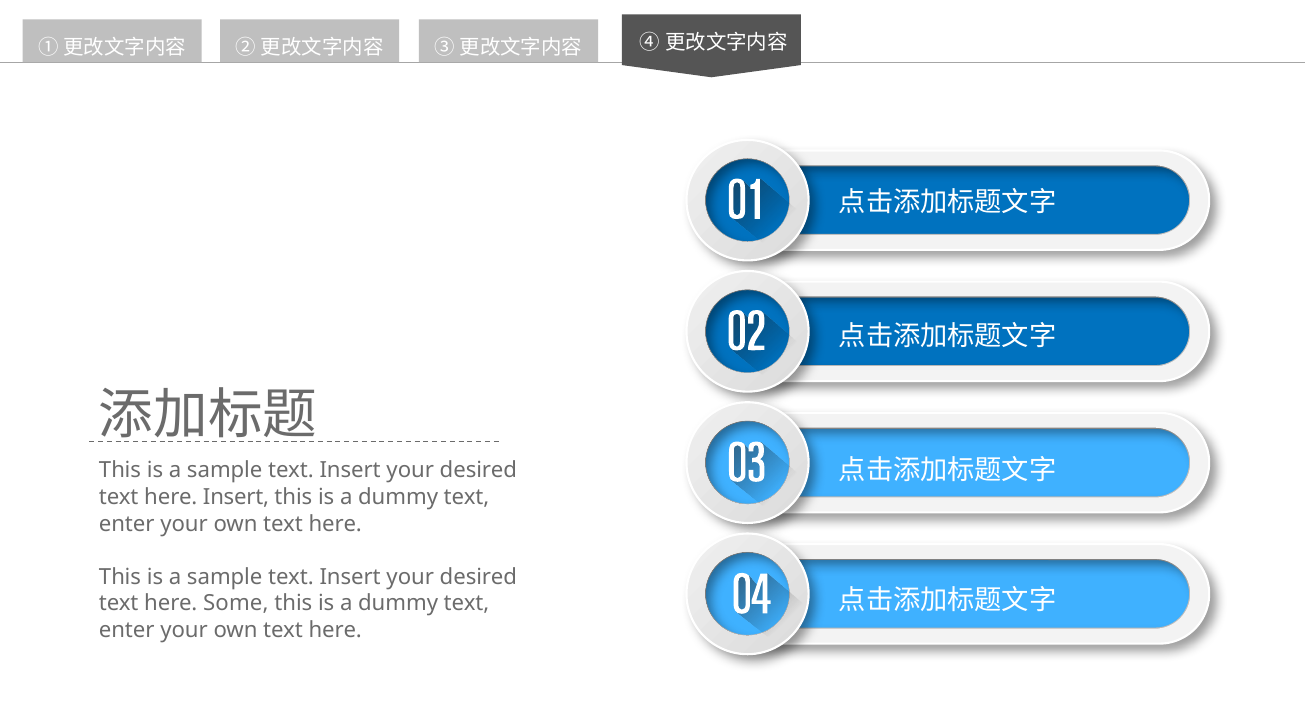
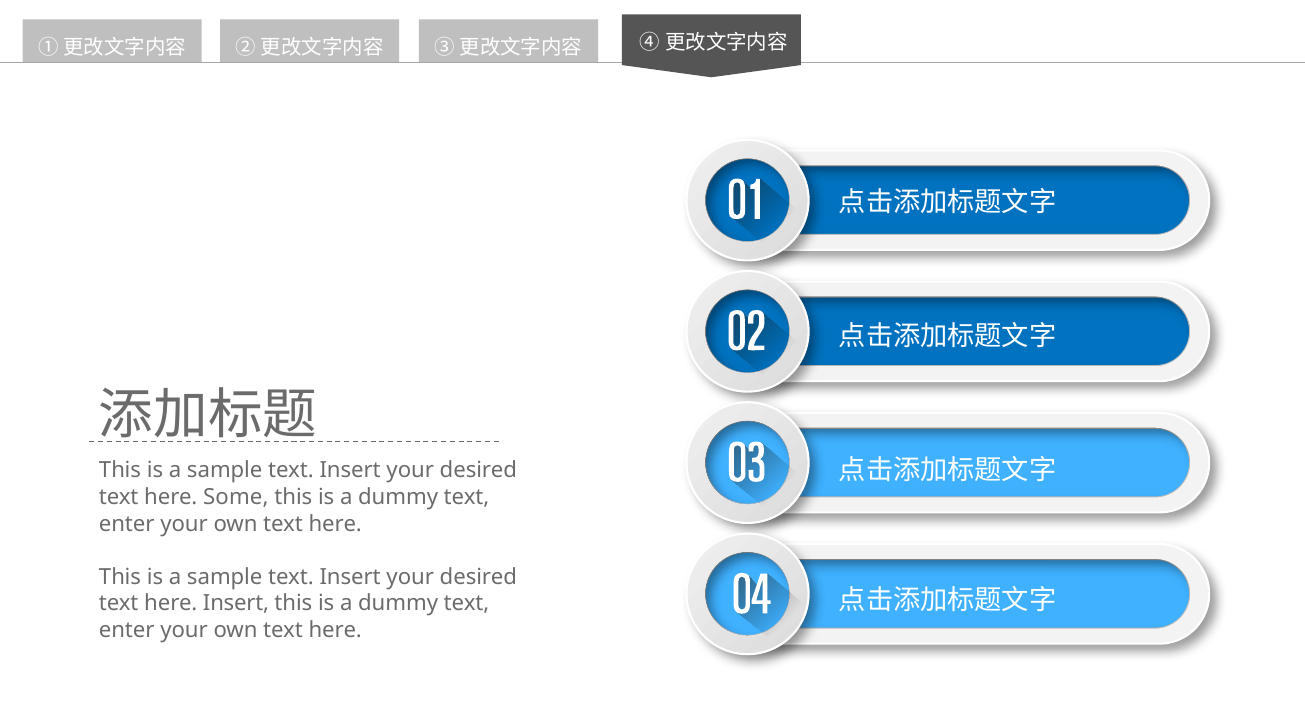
here Insert: Insert -> Some (236, 497)
here Some: Some -> Insert (236, 604)
